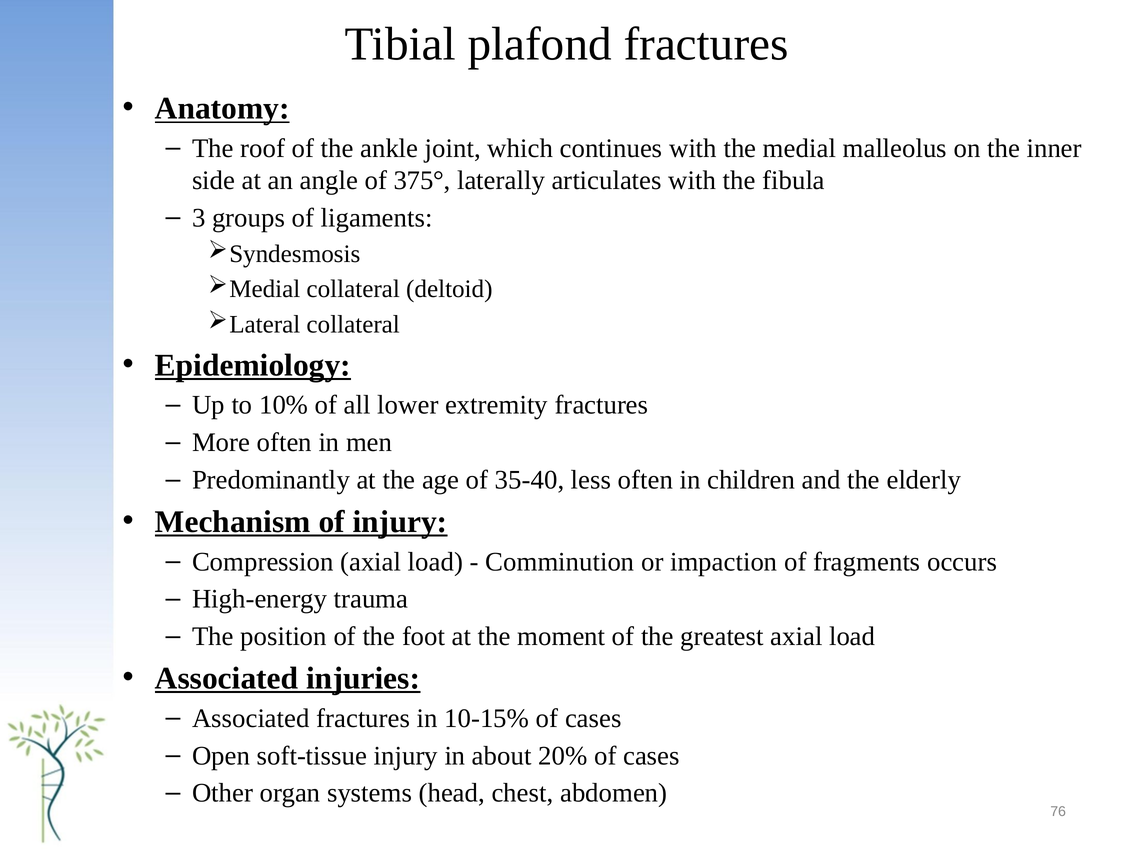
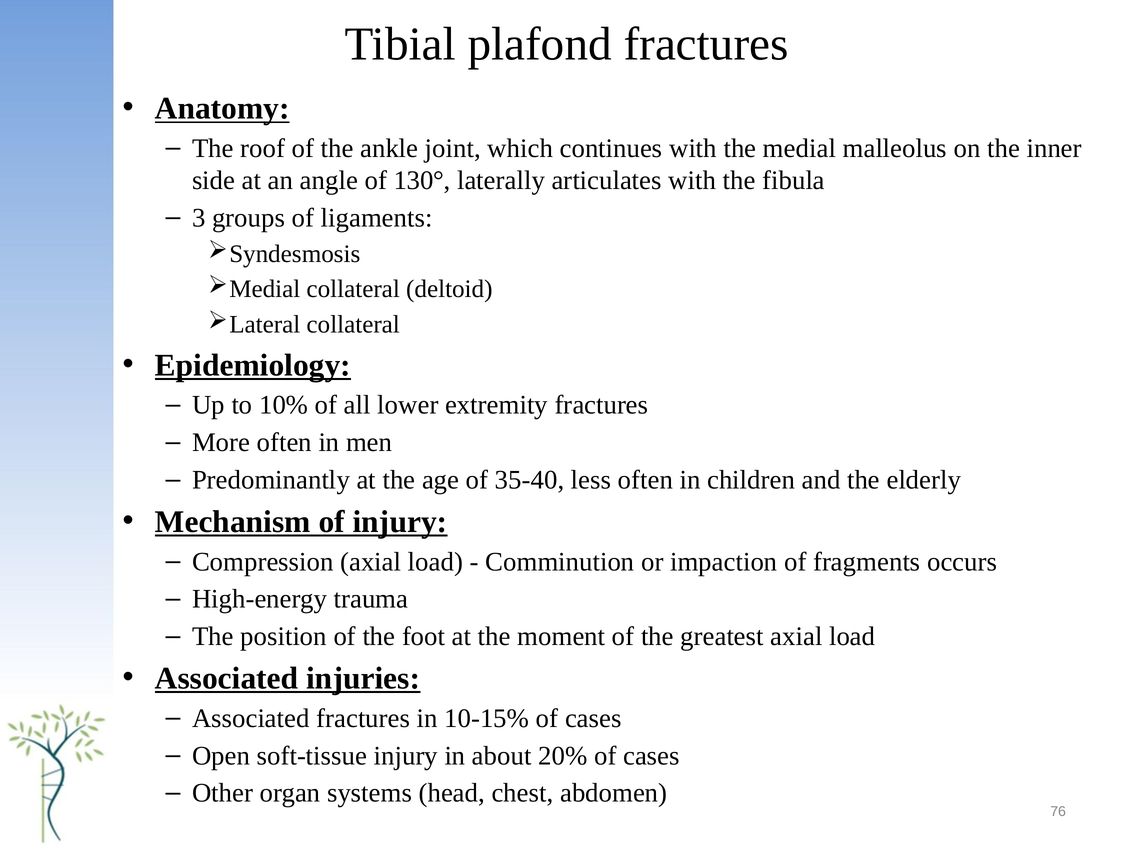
375°: 375° -> 130° (422, 180)
